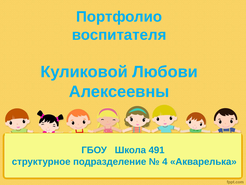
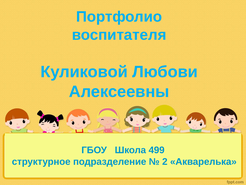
491: 491 -> 499 (157, 150)
4: 4 -> 2 (165, 161)
